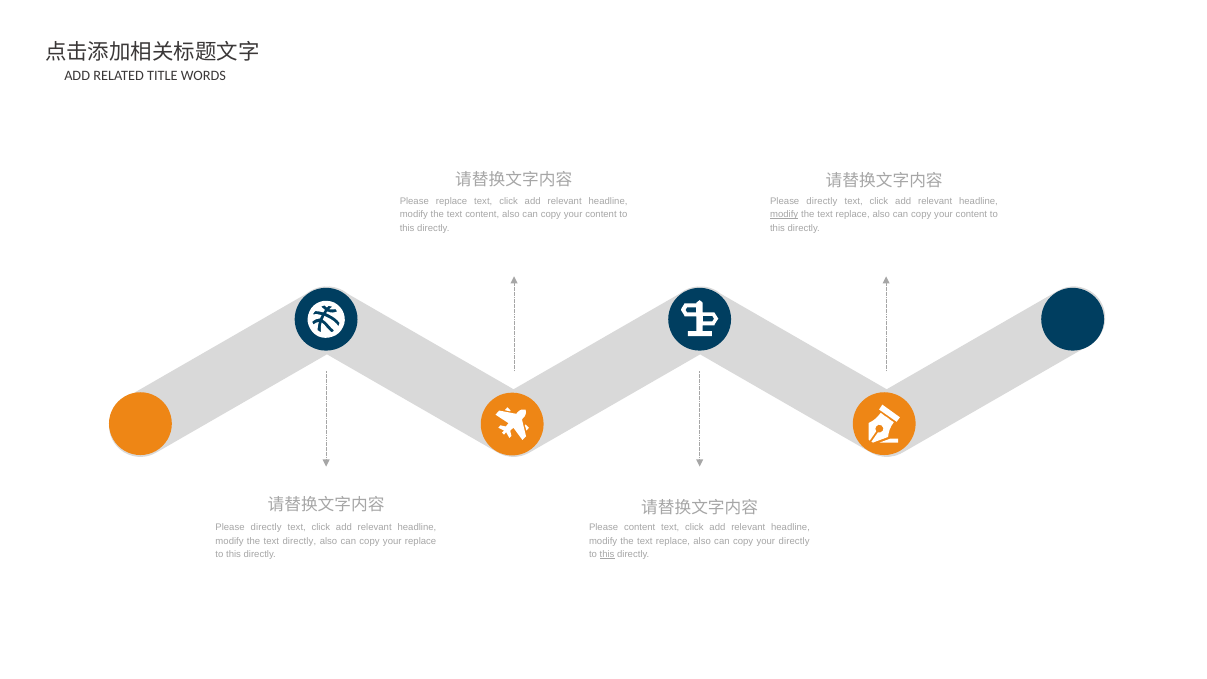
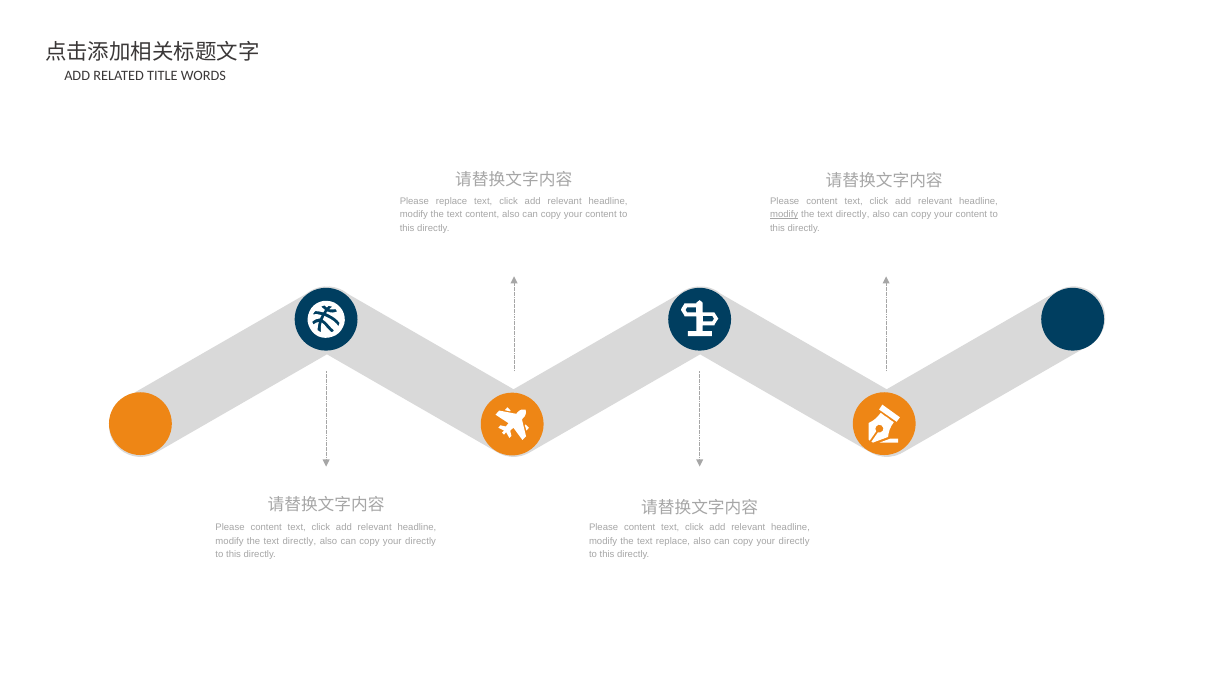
directly: directly -> content (822, 201)
replace: replace -> directly (853, 215)
directly: directly -> content (266, 527)
replace: replace -> directly (421, 541)
this underline: present -> none (607, 555)
